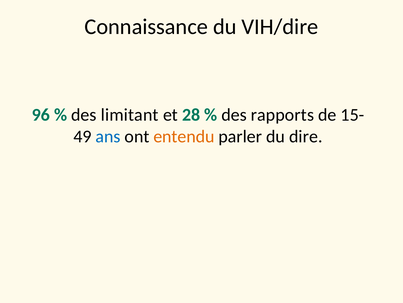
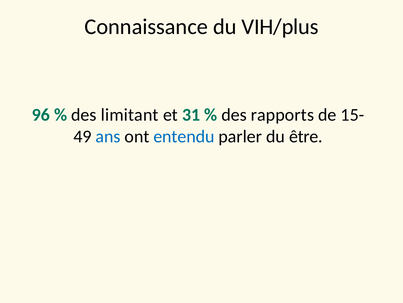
VIH/dire: VIH/dire -> VIH/plus (280, 27)
28: 28 -> 31 (191, 115)
entendu colour: orange -> blue (184, 136)
dire: dire -> être (306, 136)
